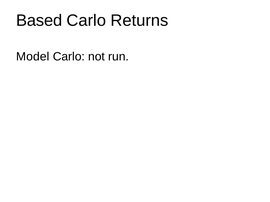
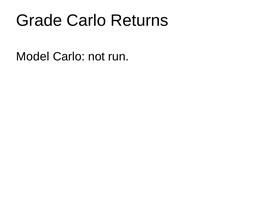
Based: Based -> Grade (39, 20)
